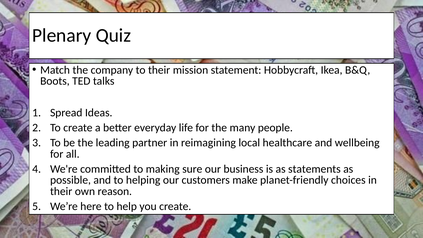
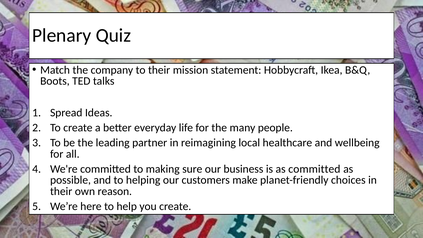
as statements: statements -> committed (314, 169)
